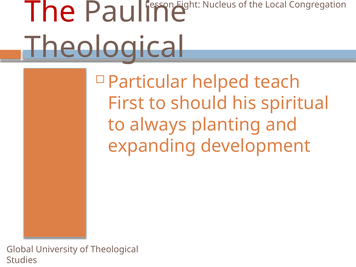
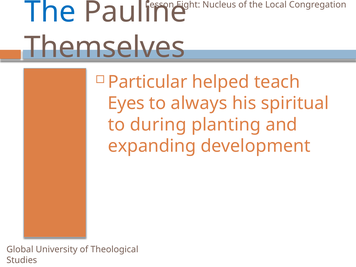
The colour: red -> blue (50, 12)
Theological: Theological -> Themselves (105, 47)
First: First -> Eyes (126, 103)
should: should -> always (199, 103)
always: always -> during (158, 125)
